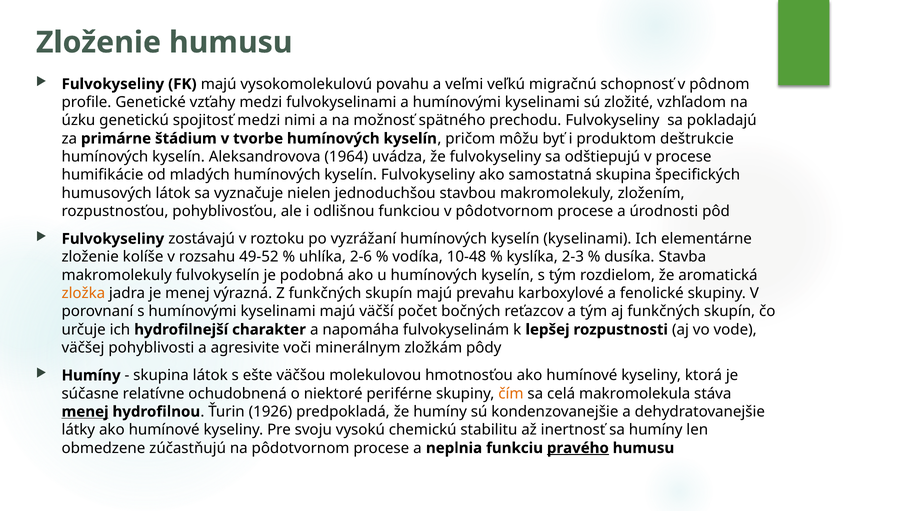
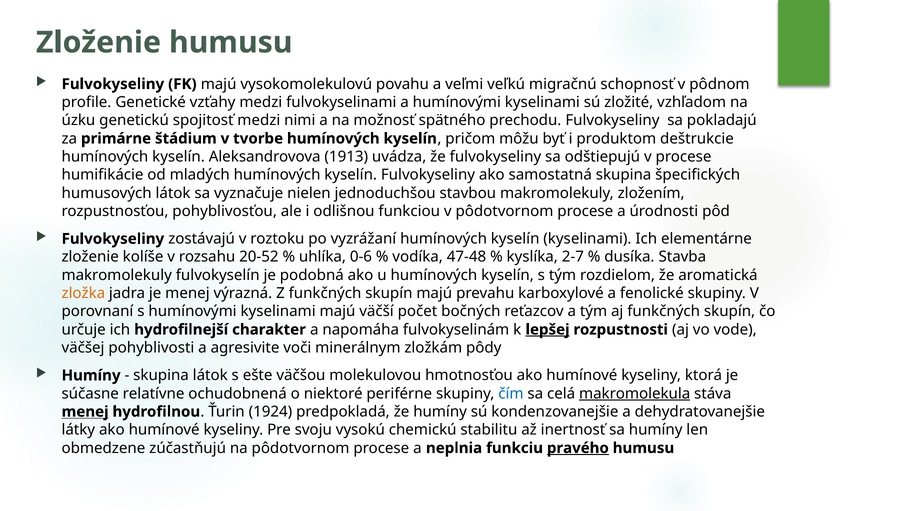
1964: 1964 -> 1913 (346, 157)
49-52: 49-52 -> 20-52 (259, 257)
2-6: 2-6 -> 0-6 (361, 257)
10-48: 10-48 -> 47-48 (466, 257)
2-3: 2-3 -> 2-7 (573, 257)
lepšej underline: none -> present (548, 330)
čím colour: orange -> blue (511, 394)
makromolekula underline: none -> present (635, 394)
1926: 1926 -> 1924 (270, 412)
